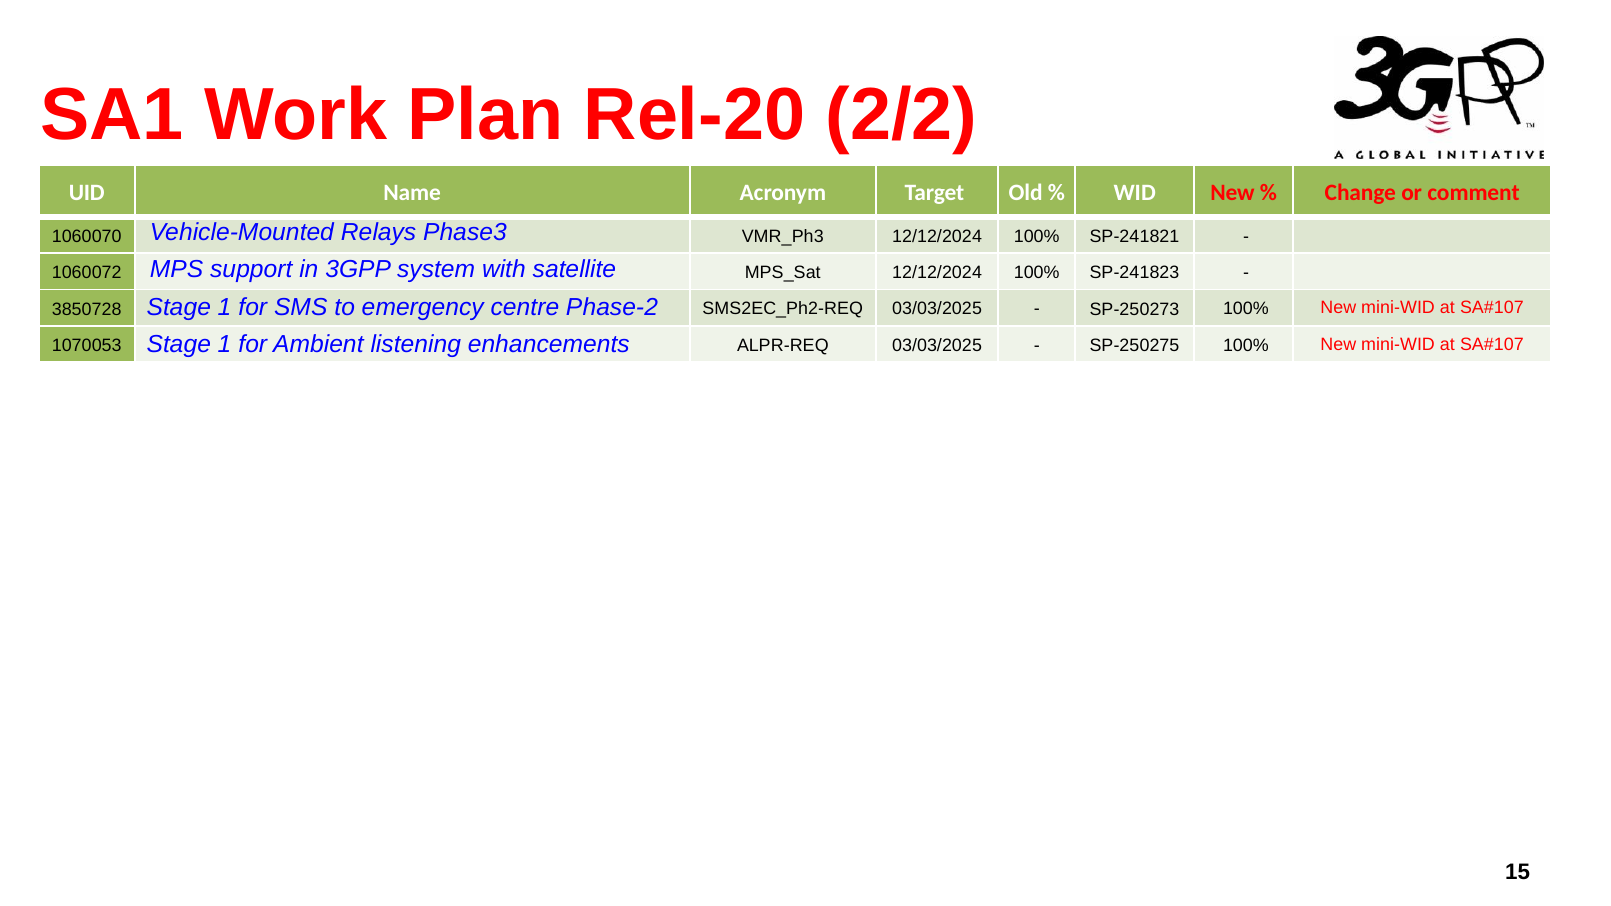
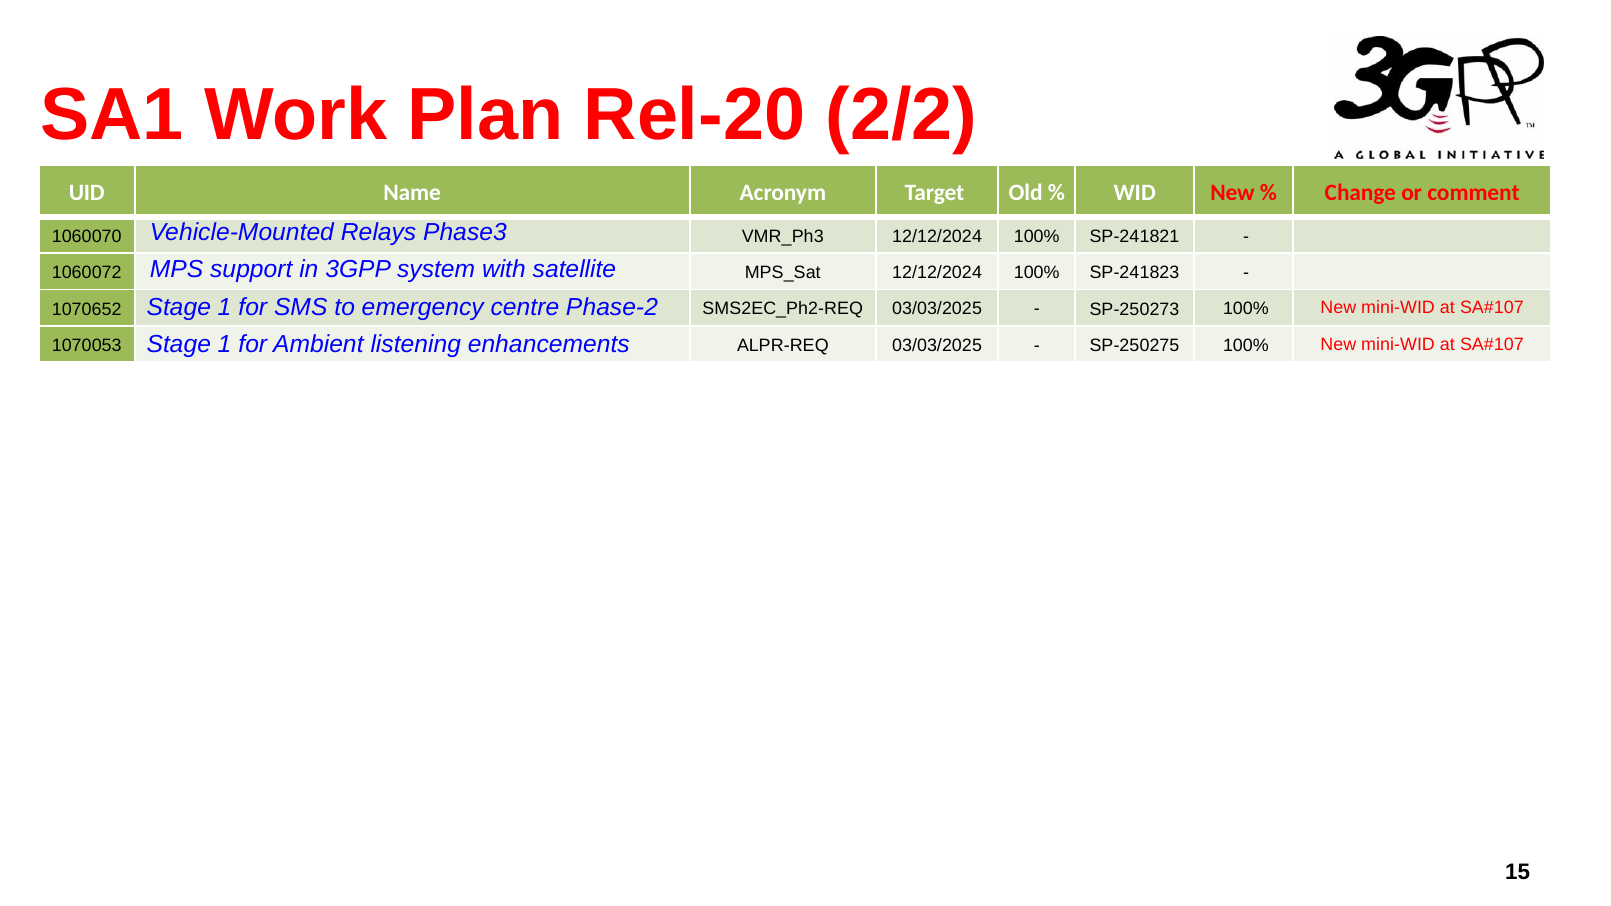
3850728: 3850728 -> 1070652 (87, 310)
